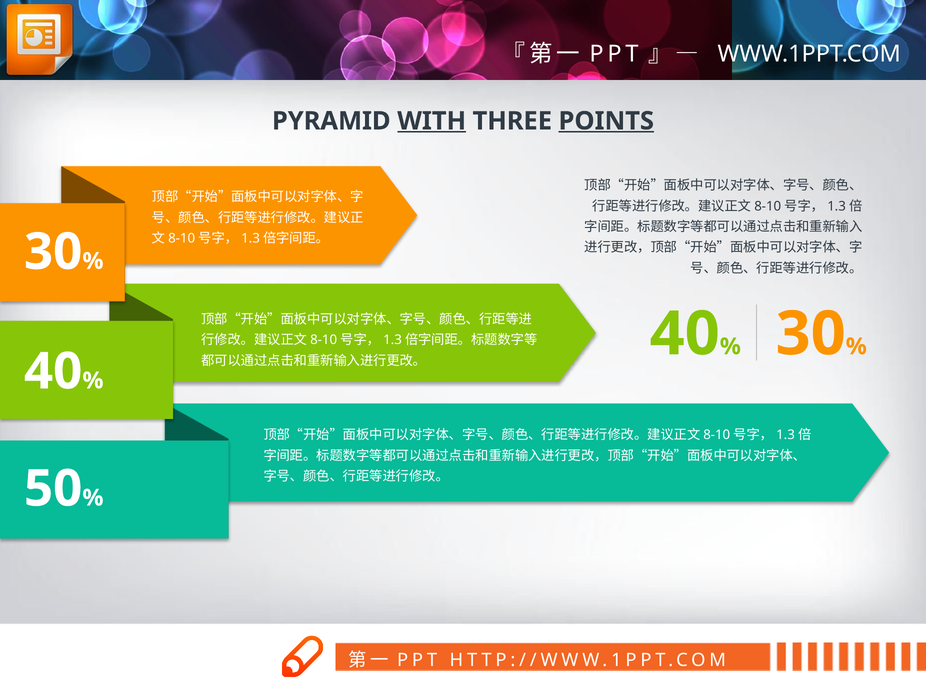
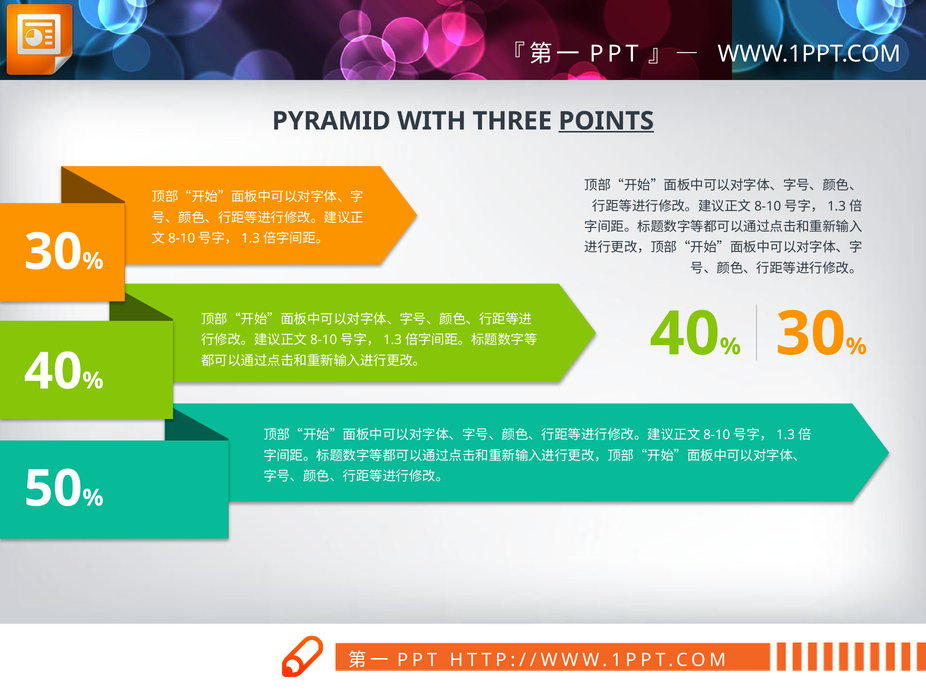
WITH underline: present -> none (432, 121)
